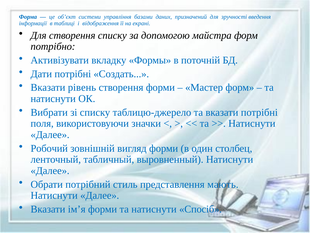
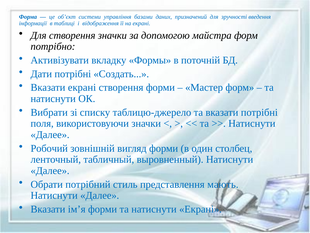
створення списку: списку -> значки (112, 35)
Вказати рівень: рівень -> екрані (82, 87)
натиснути Спосіб: Спосіб -> Екрані (200, 209)
